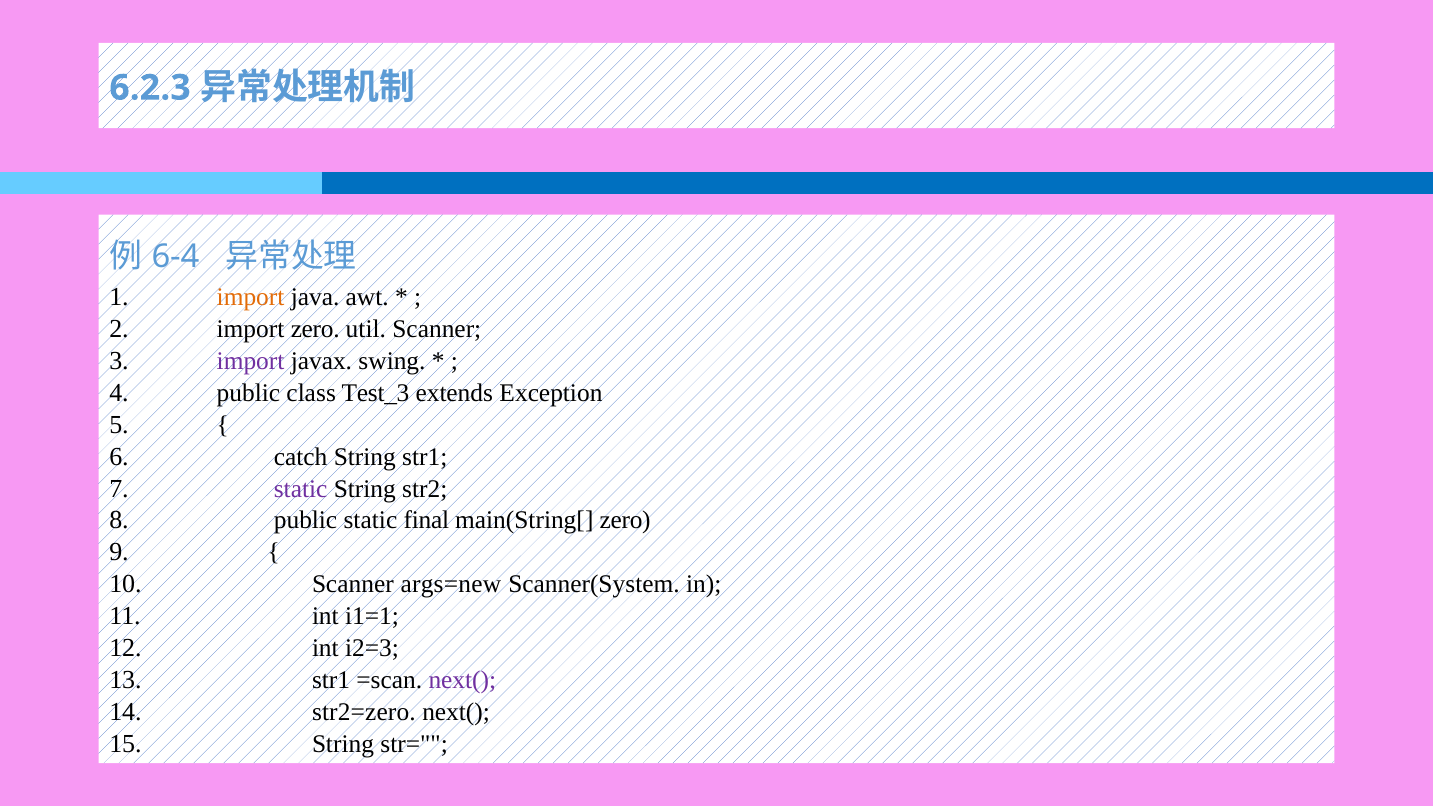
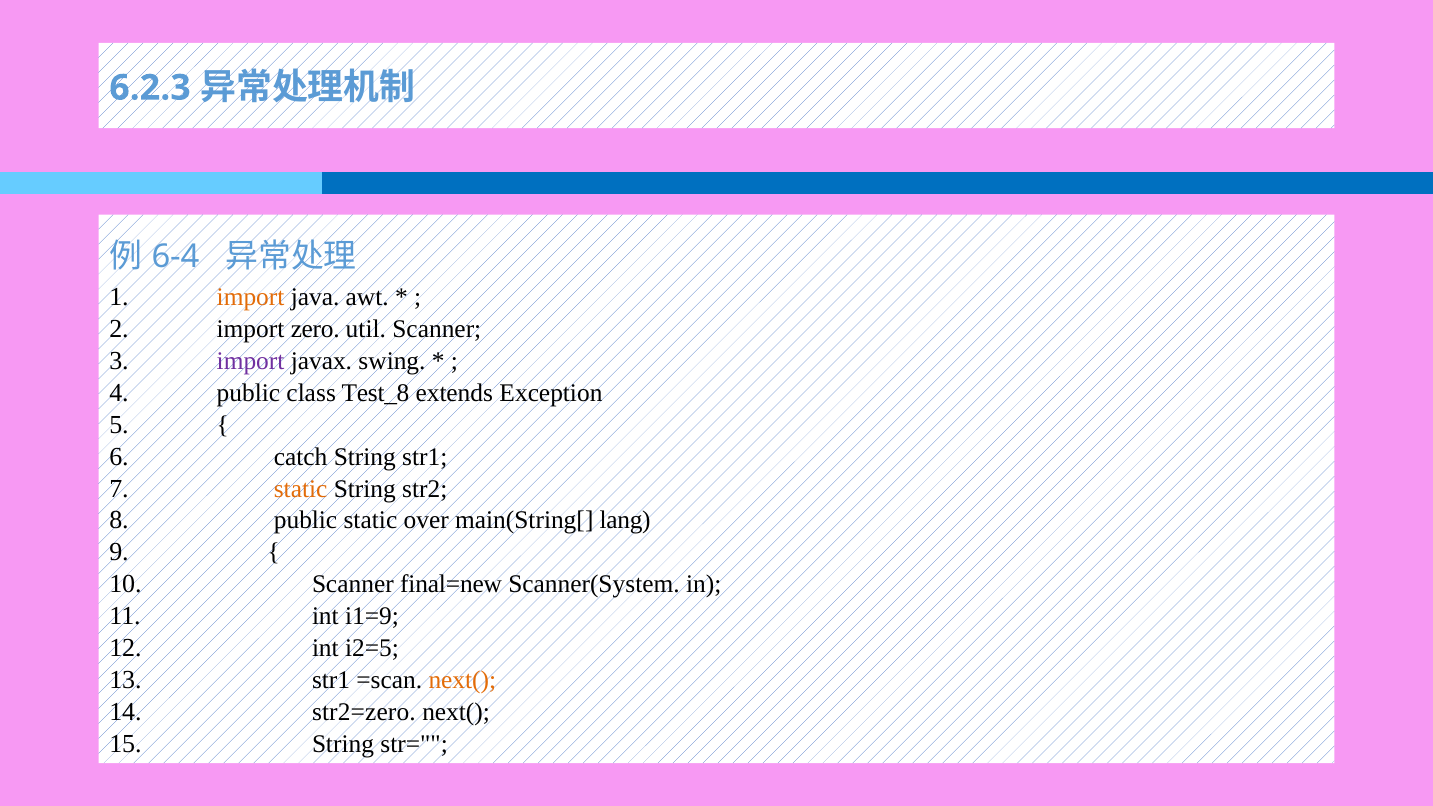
Test_3: Test_3 -> Test_8 (376, 393)
static colour: purple -> orange (301, 489)
final: final -> over (426, 521)
main(String[ zero: zero -> lang (625, 521)
args=new: args=new -> final=new (451, 584)
i1=1: i1=1 -> i1=9 (372, 616)
i2=3: i2=3 -> i2=5 (372, 648)
next( colour: purple -> orange (462, 680)
